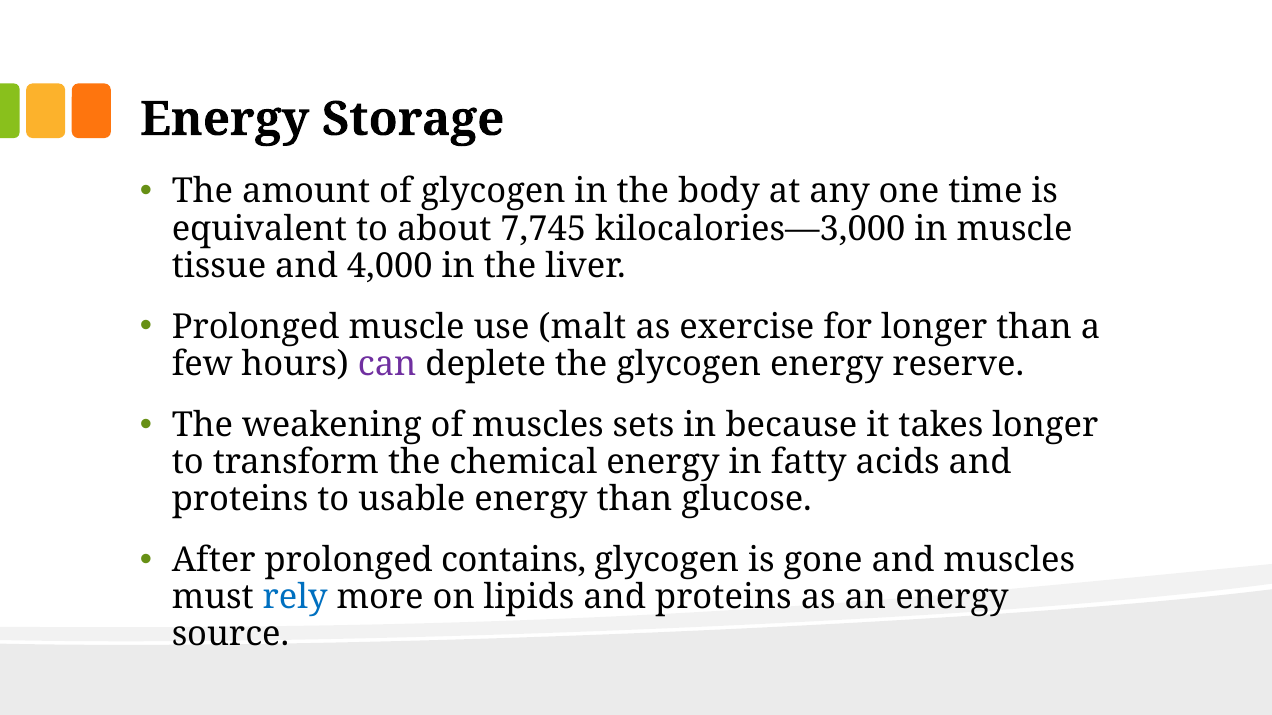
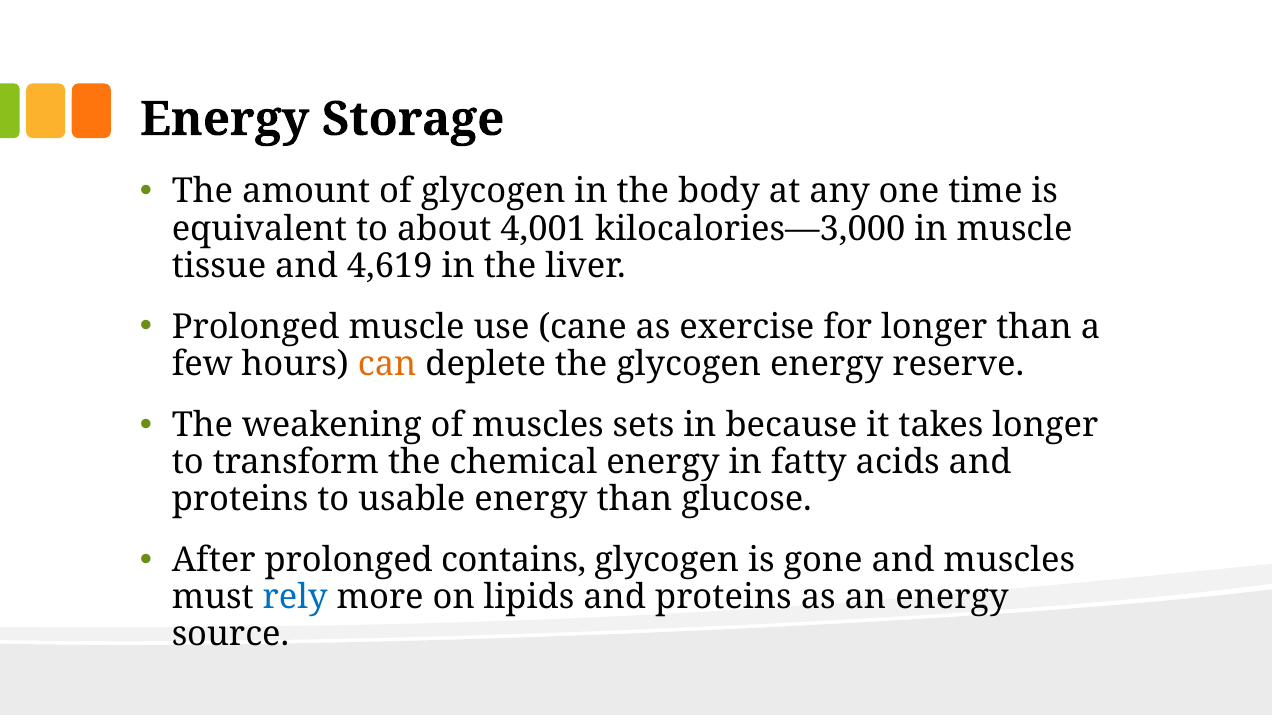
7,745: 7,745 -> 4,001 (543, 229)
4,000: 4,000 -> 4,619 (390, 266)
malt: malt -> cane (583, 327)
can colour: purple -> orange (387, 364)
